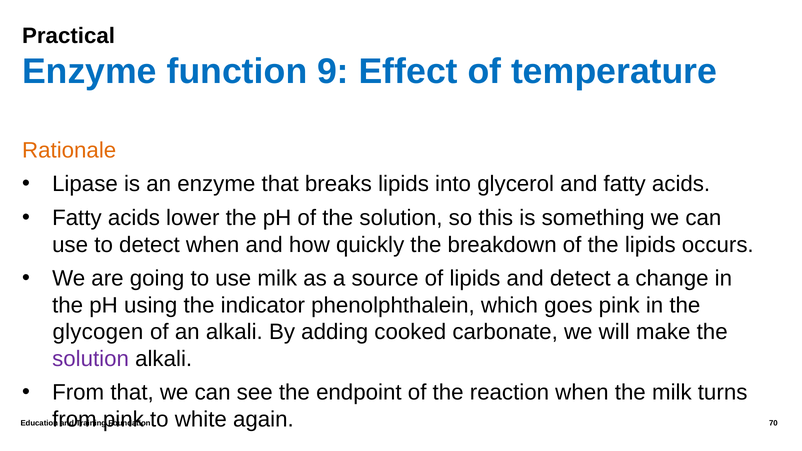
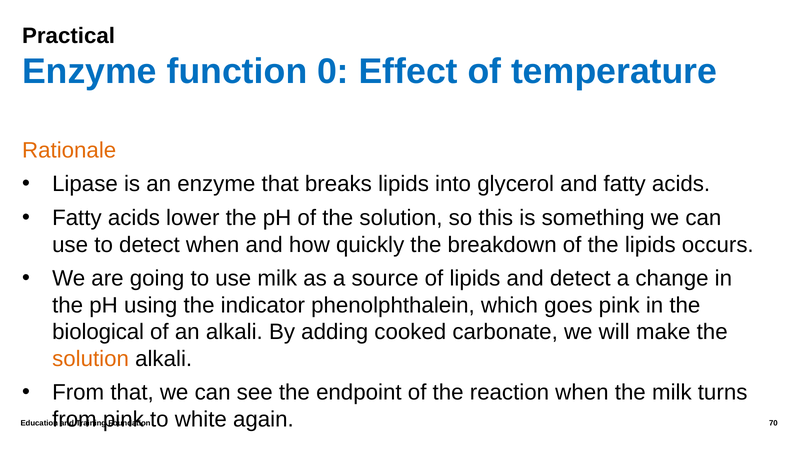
9: 9 -> 0 (333, 71)
glycogen: glycogen -> biological (98, 332)
solution colour: purple -> orange (91, 359)
